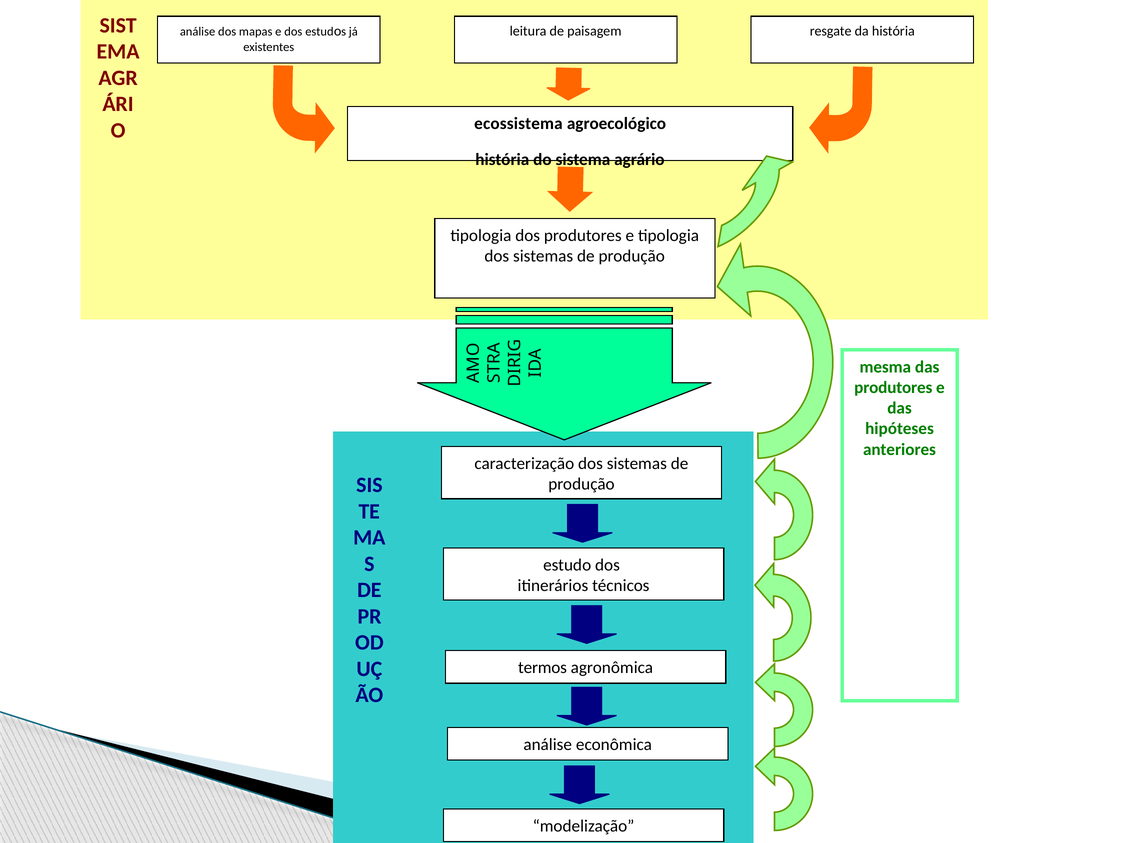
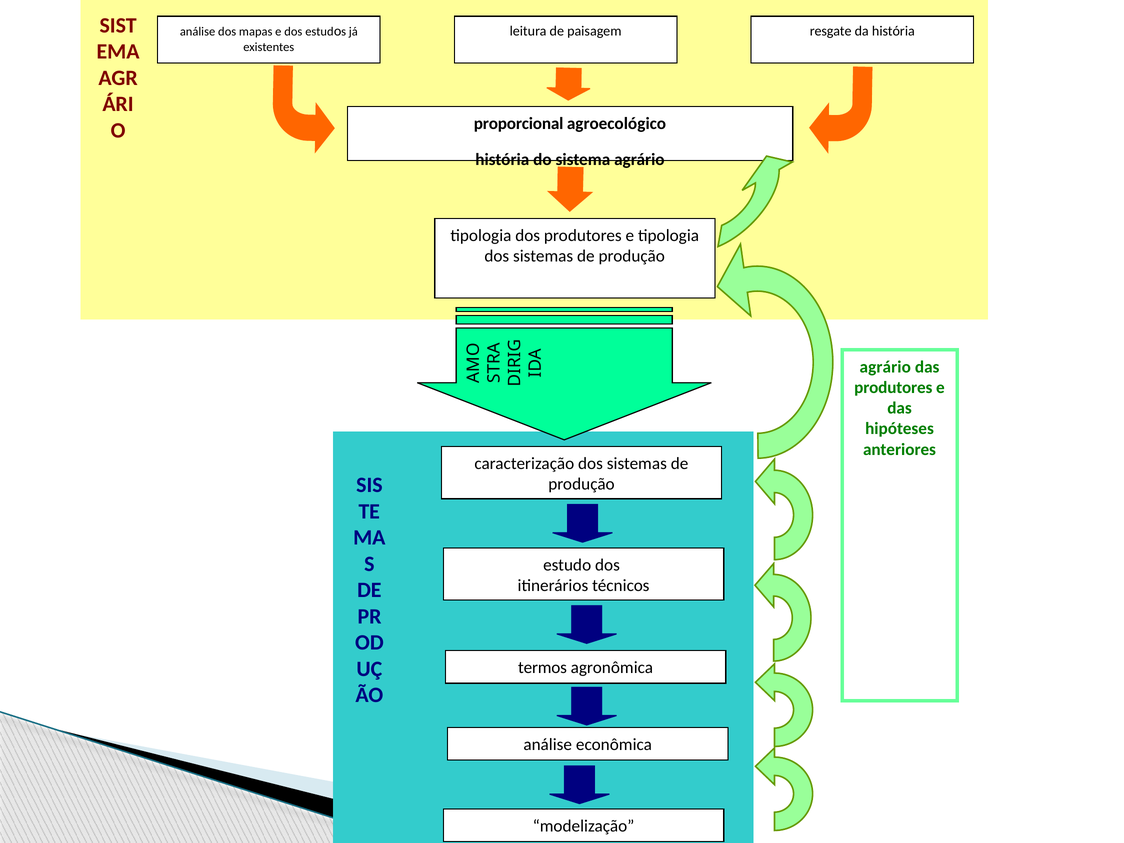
ecossistema: ecossistema -> proporcional (519, 123)
mesma: mesma -> agrário (885, 367)
